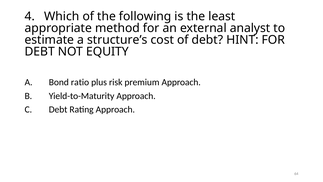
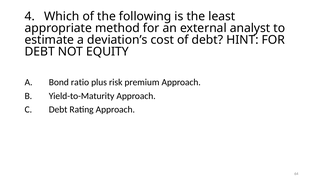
structure’s: structure’s -> deviation’s (117, 40)
